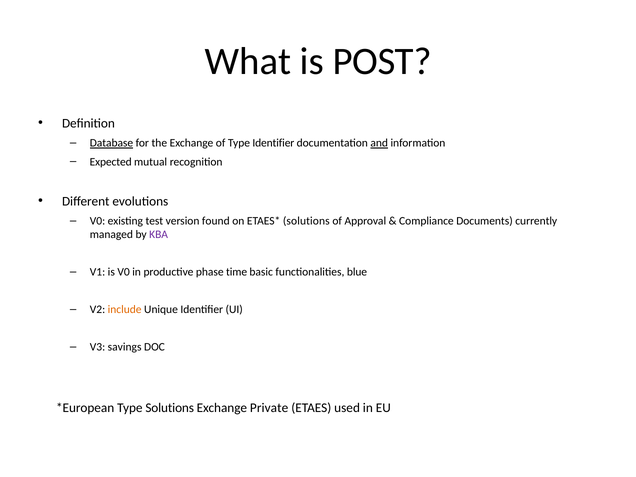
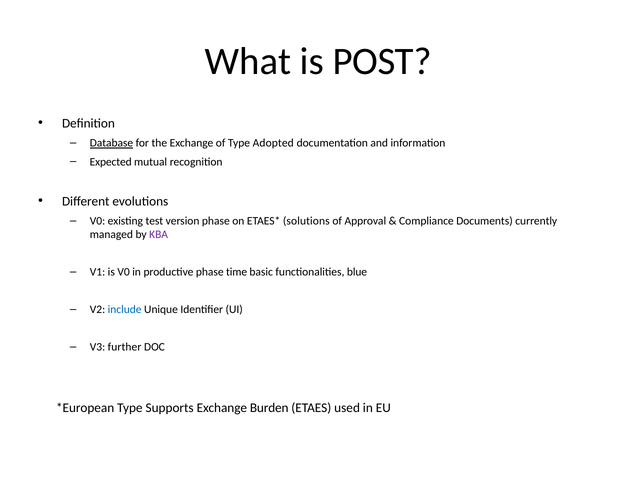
Type Identifier: Identifier -> Adopted (273, 143)
and underline: present -> none (379, 143)
version found: found -> phase (216, 221)
include colour: orange -> blue (125, 310)
savings: savings -> further (125, 347)
Type Solutions: Solutions -> Supports (170, 408)
Private: Private -> Burden (269, 408)
